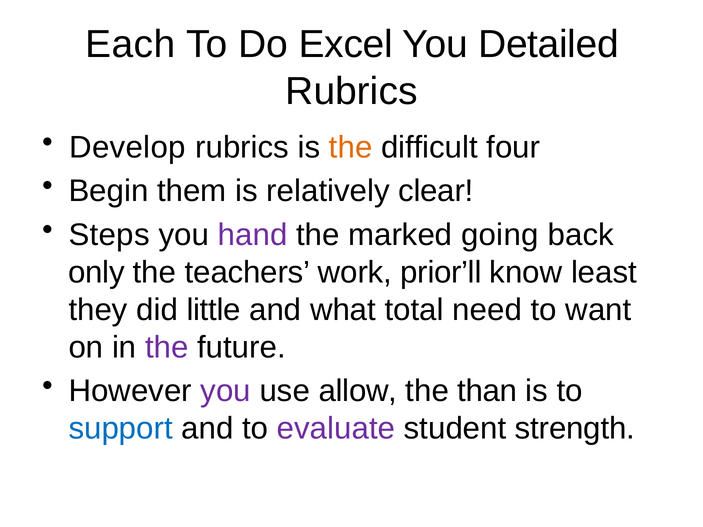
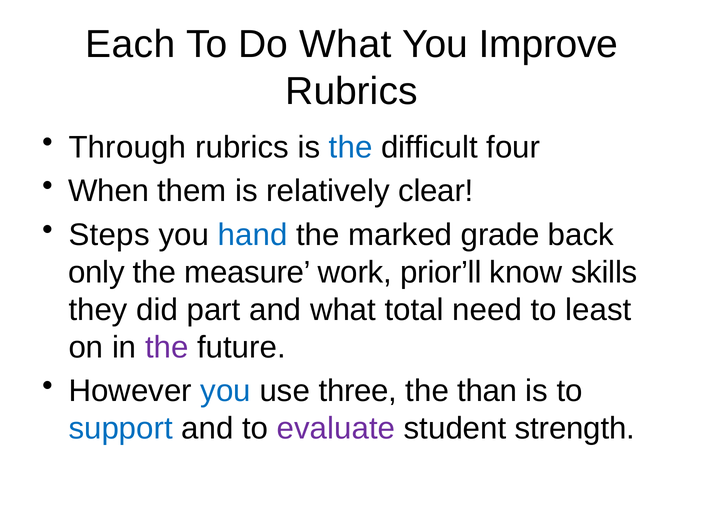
Do Excel: Excel -> What (345, 44)
Detailed: Detailed -> Improve (548, 44)
Develop: Develop -> Through (127, 147)
the colour: orange -> blue (351, 147)
Begin: Begin -> When (109, 191)
hand colour: purple -> blue (253, 235)
going: going -> grade (500, 235)
teachers: teachers -> measure (248, 272)
least: least -> skills (604, 272)
little: little -> part (214, 310)
want: want -> least (598, 310)
you colour: purple -> blue (226, 391)
allow: allow -> three (358, 391)
